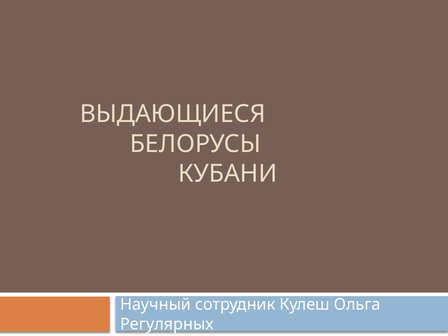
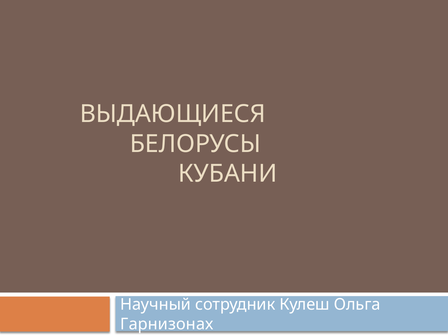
Регулярных: Регулярных -> Гарнизонах (167, 324)
